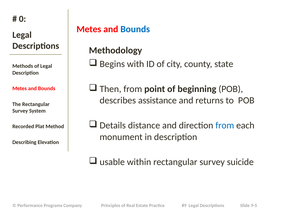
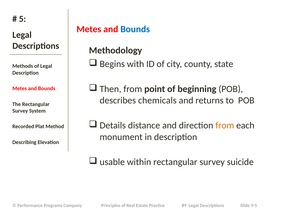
0: 0 -> 5 (22, 19)
assistance: assistance -> chemicals (157, 101)
from colour: blue -> orange (225, 126)
